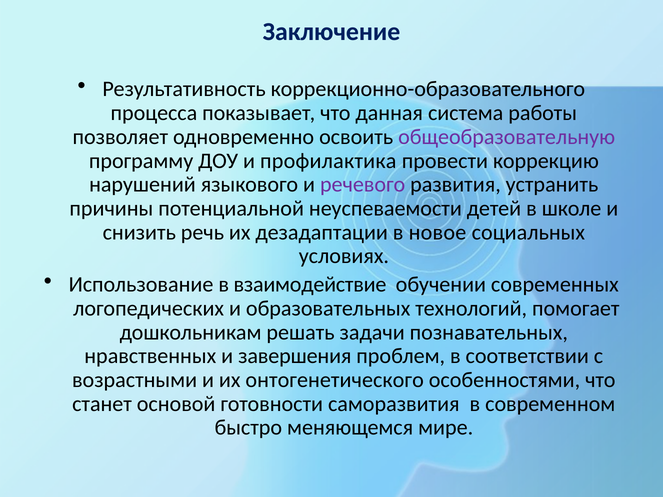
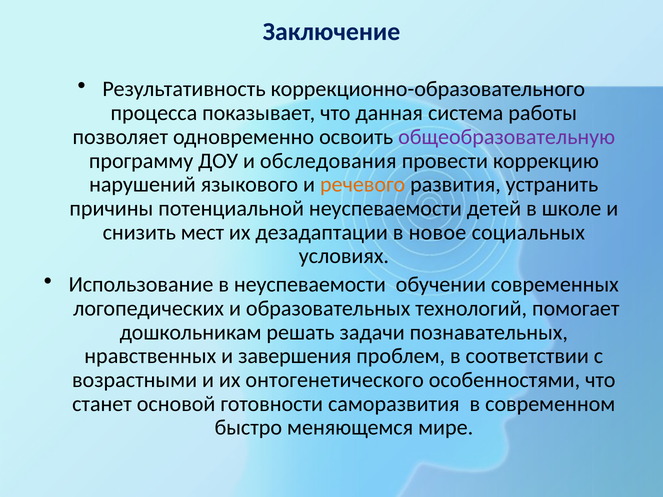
профилактика: профилактика -> обследования (328, 161)
речевого colour: purple -> orange (363, 185)
речь: речь -> мест (202, 232)
в взаимодействие: взаимодействие -> неуспеваемости (310, 285)
